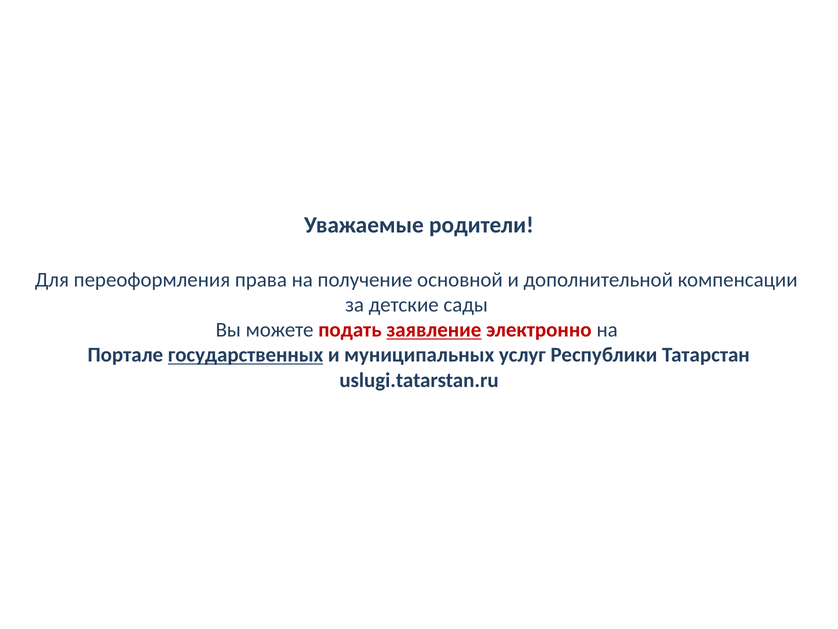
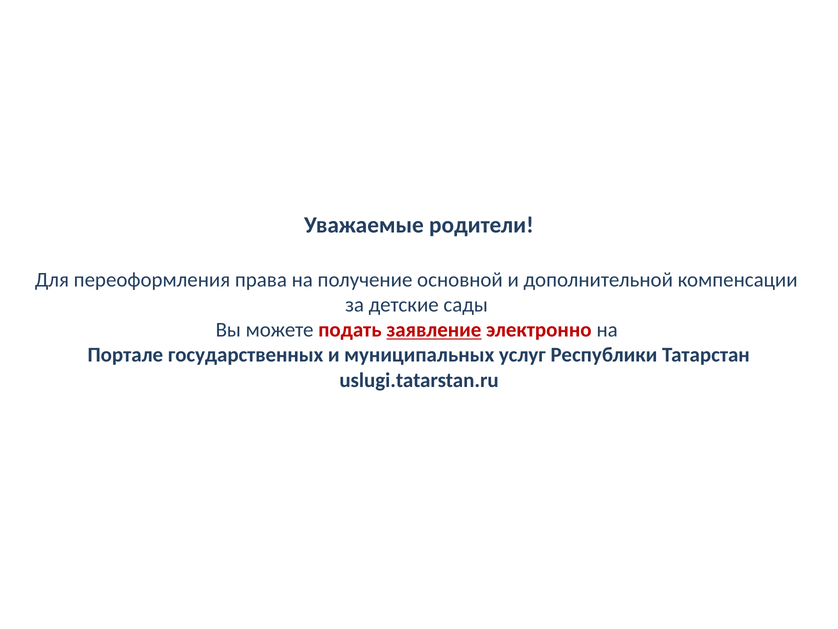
государственных underline: present -> none (246, 355)
